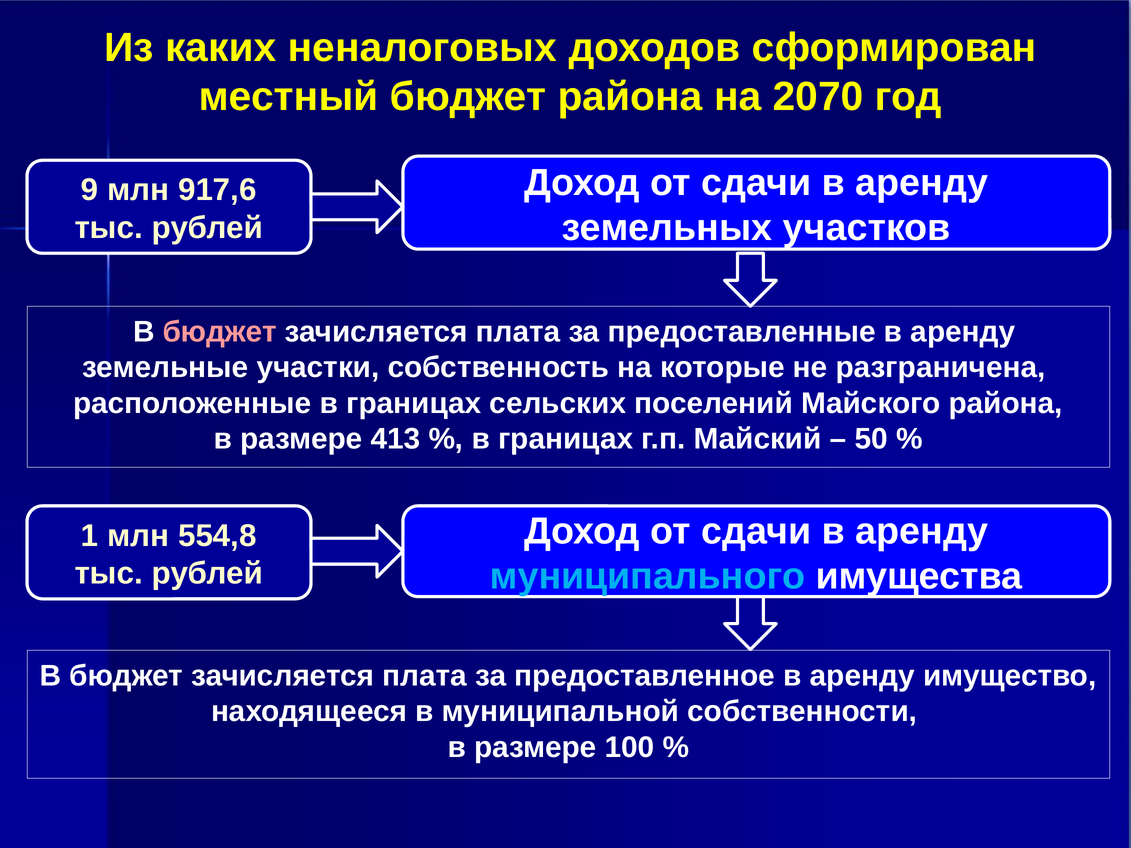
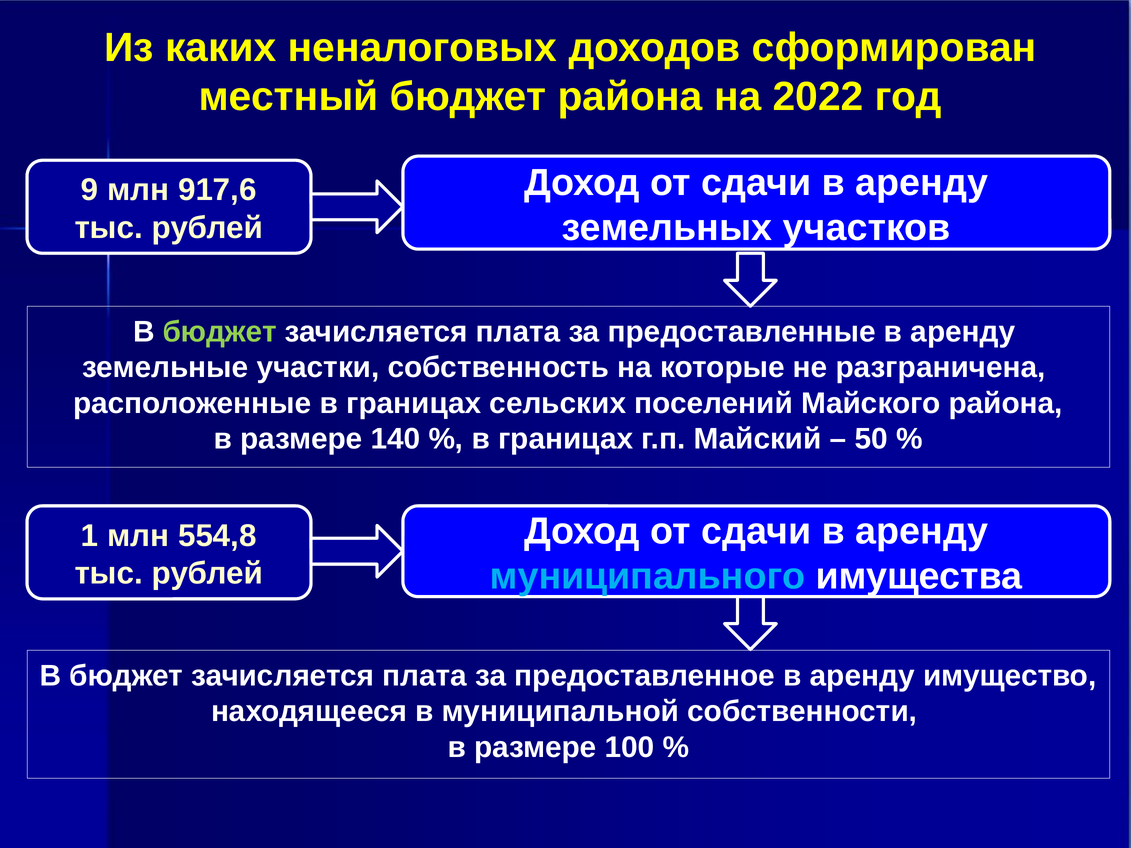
2070: 2070 -> 2022 (818, 97)
бюджет colour: pink -> light green (220, 332)
413: 413 -> 140 (395, 439)
